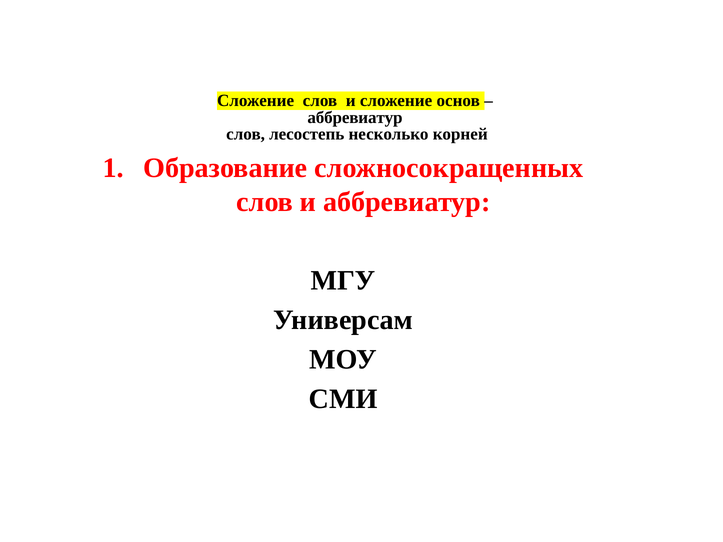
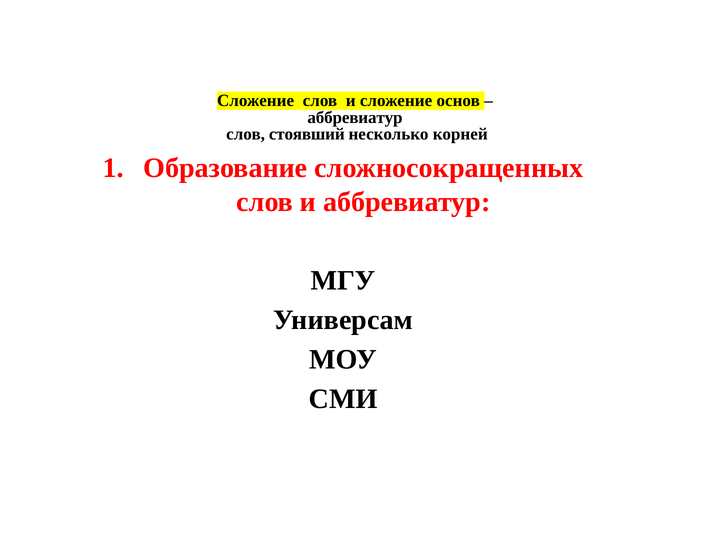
лесостепь: лесостепь -> стоявший (307, 134)
